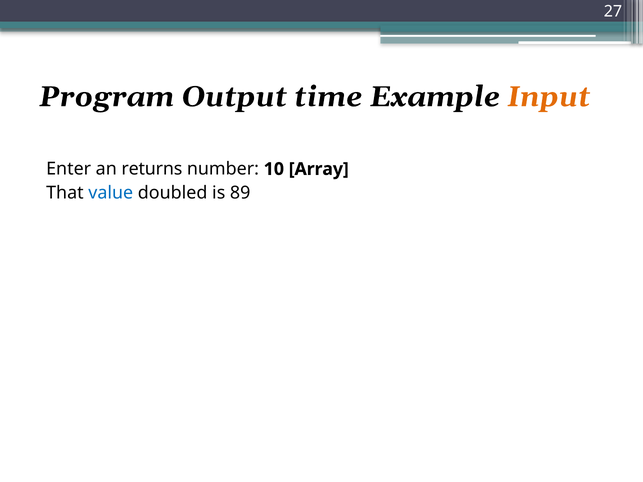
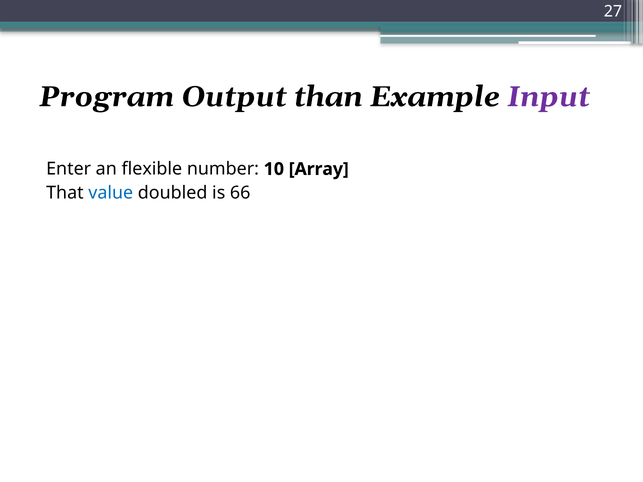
time: time -> than (329, 97)
Input colour: orange -> purple (549, 97)
returns: returns -> flexible (152, 169)
89: 89 -> 66 (240, 193)
